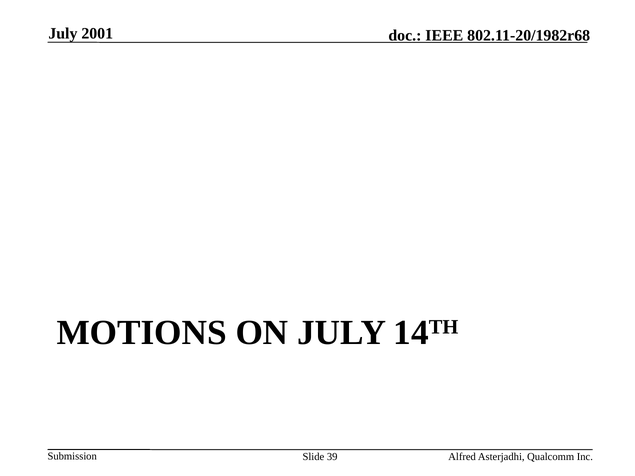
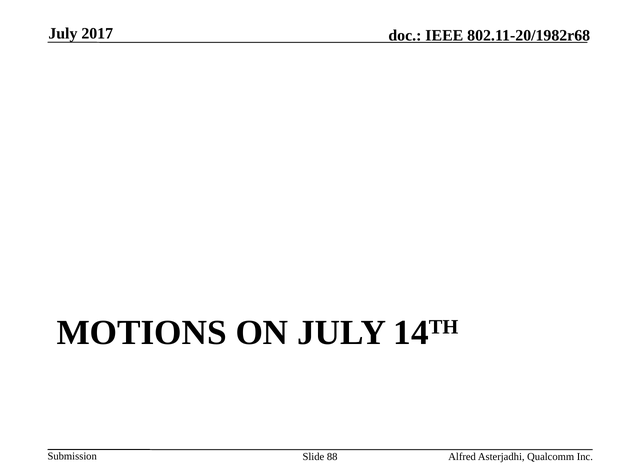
2001: 2001 -> 2017 (97, 34)
39: 39 -> 88 (332, 457)
